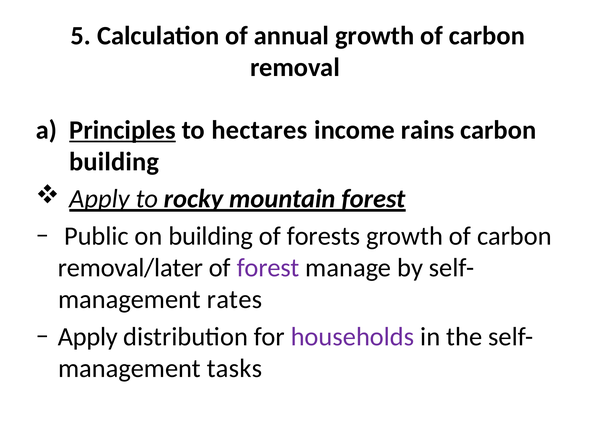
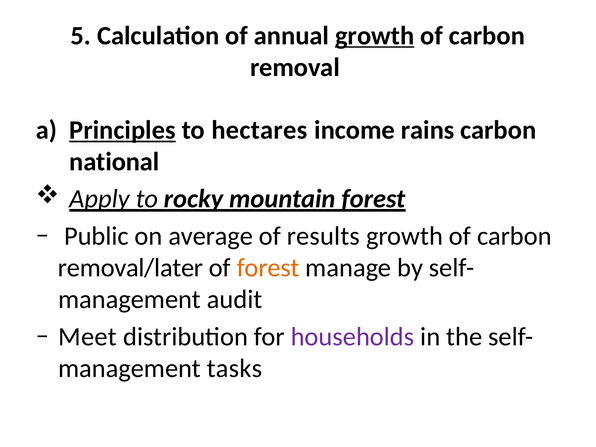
growth underline: none -> present (375, 36)
building: building -> national (114, 162)
on building: building -> average (211, 236)
forests: forests -> results (323, 236)
forest colour: purple -> orange (268, 268)
rates: rates -> audit (235, 300)
Apply: Apply -> Meet (88, 337)
